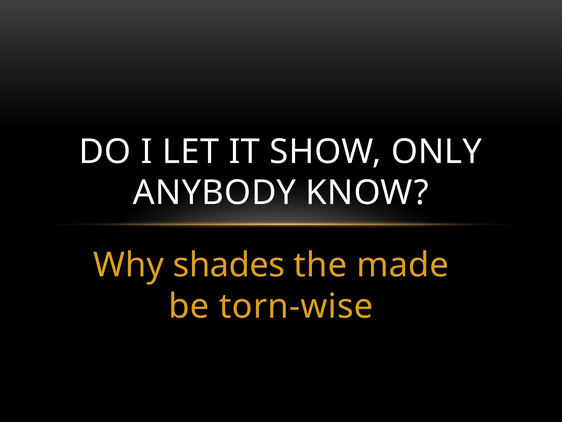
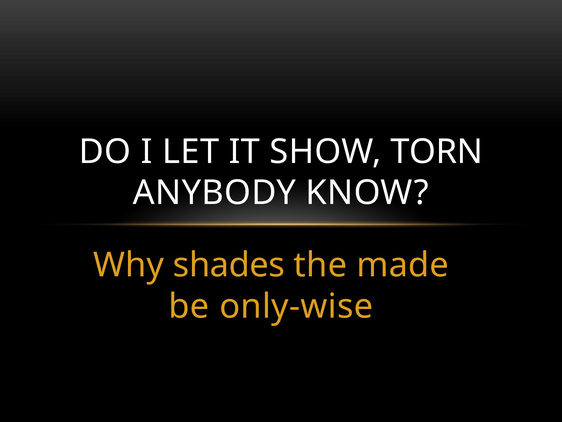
ONLY: ONLY -> TORN (437, 152)
torn-wise: torn-wise -> only-wise (296, 306)
